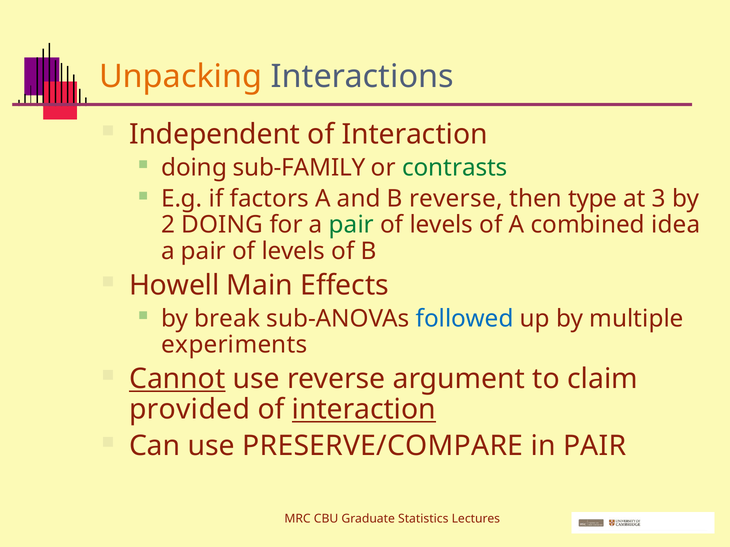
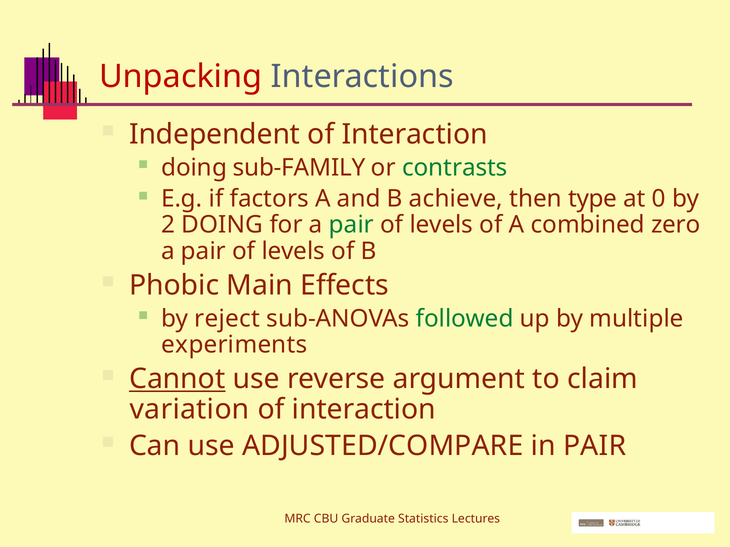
Unpacking colour: orange -> red (181, 76)
B reverse: reverse -> achieve (456, 199)
3: 3 -> 0 (659, 199)
idea: idea -> zero (676, 225)
Howell: Howell -> Phobic (174, 286)
break: break -> reject (227, 319)
followed colour: blue -> green (465, 319)
provided: provided -> variation (190, 410)
interaction underline: present -> none (364, 410)
PRESERVE/COMPARE: PRESERVE/COMPARE -> ADJUSTED/COMPARE (383, 446)
